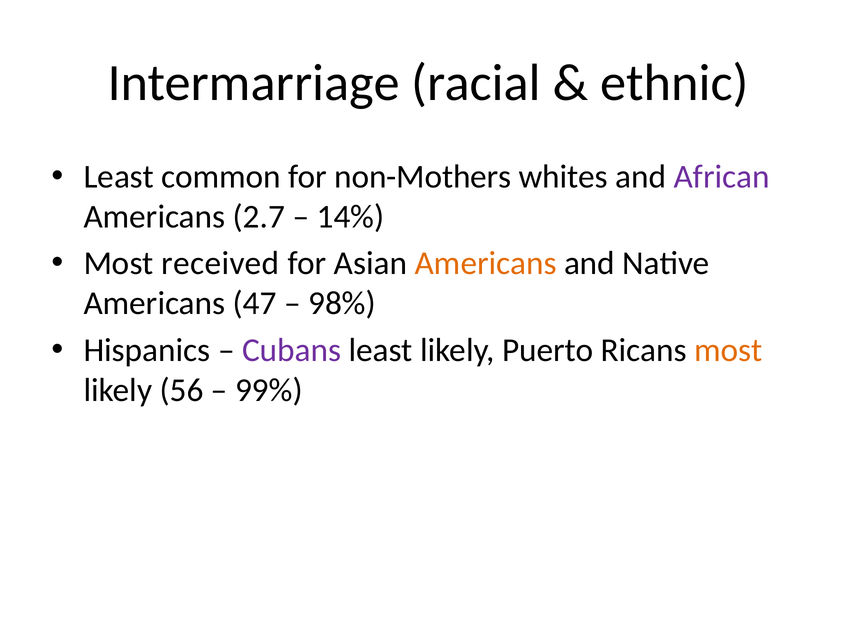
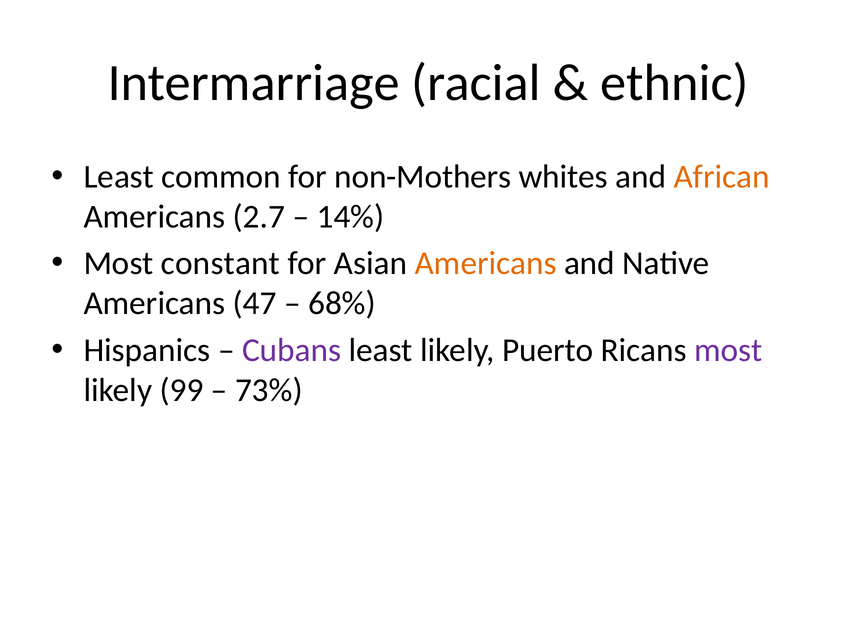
African colour: purple -> orange (722, 177)
received: received -> constant (220, 263)
98%: 98% -> 68% (342, 303)
most colour: orange -> purple (728, 350)
56: 56 -> 99 (181, 390)
99%: 99% -> 73% (269, 390)
